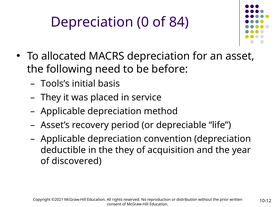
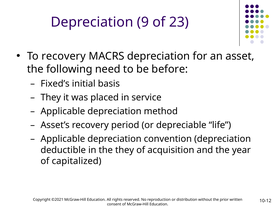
0: 0 -> 9 (143, 22)
84: 84 -> 23 (179, 22)
To allocated: allocated -> recovery (64, 56)
Tools’s: Tools’s -> Fixed’s (55, 83)
discovered: discovered -> capitalized (77, 160)
